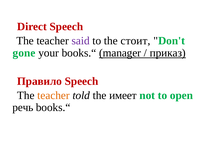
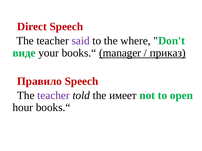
стоит: стоит -> where (136, 41)
gone: gone -> виде (24, 53)
teacher colour: orange -> purple (53, 96)
речь: речь -> hour (23, 108)
